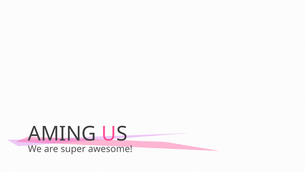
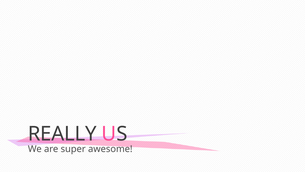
AMING: AMING -> REALLY (62, 134)
